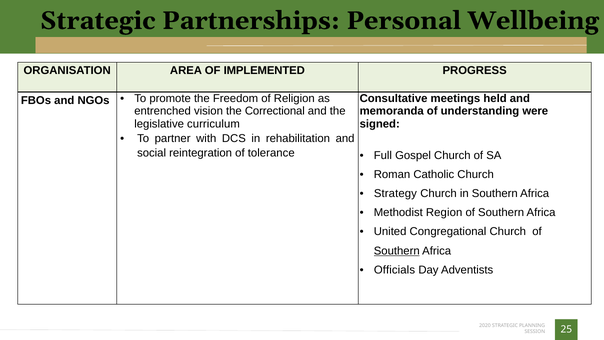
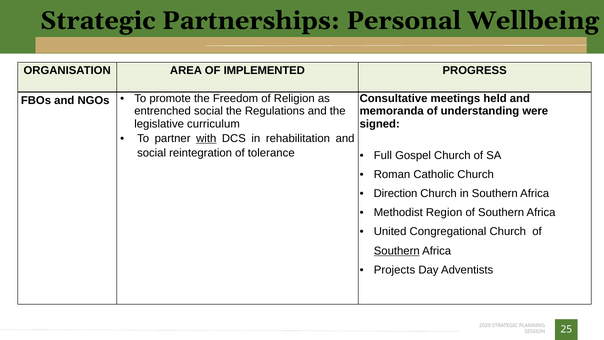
entrenched vision: vision -> social (208, 111)
Correctional: Correctional -> Regulations (275, 111)
with underline: none -> present (206, 138)
Strategy: Strategy -> Direction (396, 194)
Officials: Officials -> Projects (394, 270)
